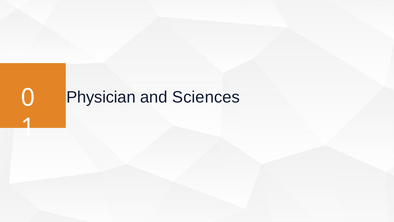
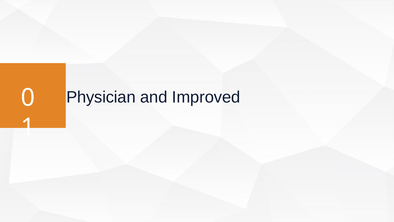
Sciences: Sciences -> Improved (206, 97)
